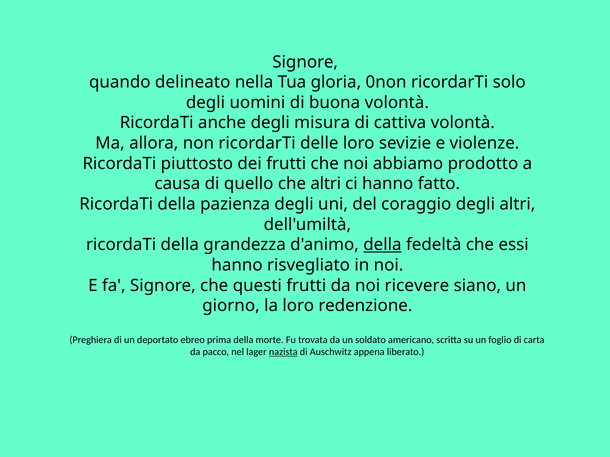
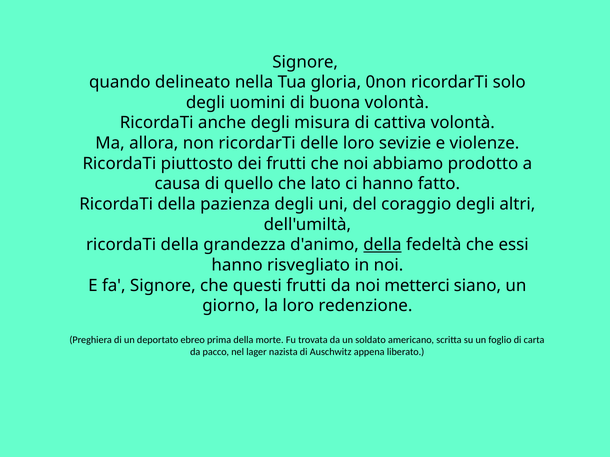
che altri: altri -> lato (326, 184)
ricevere: ricevere -> metterci (417, 286)
nazista underline: present -> none (283, 352)
